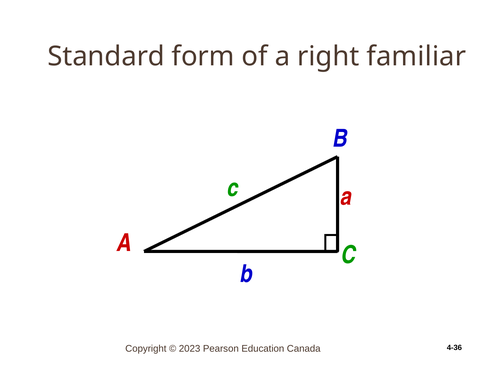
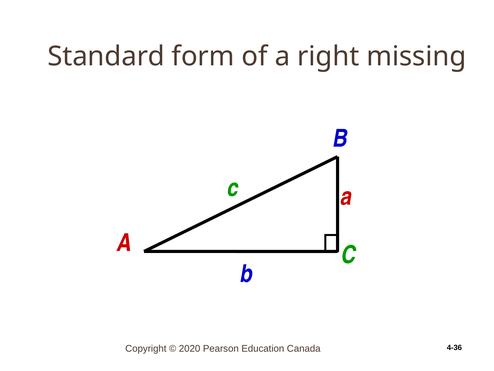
familiar: familiar -> missing (416, 56)
2023: 2023 -> 2020 (190, 348)
